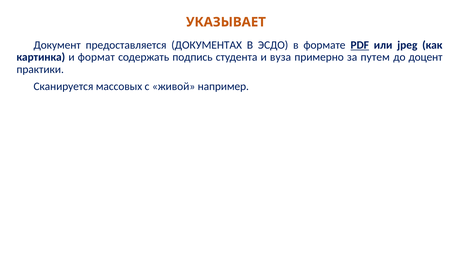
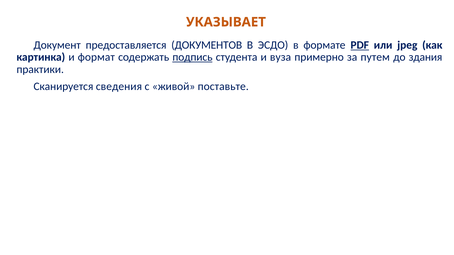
ДОКУМЕНТАХ: ДОКУМЕНТАХ -> ДОКУМЕНТОВ (207, 45)
подпись underline: none -> present (192, 57)
доцент: доцент -> здания (426, 57)
массовых: массовых -> сведения (119, 87)
например: например -> поставьте (223, 87)
